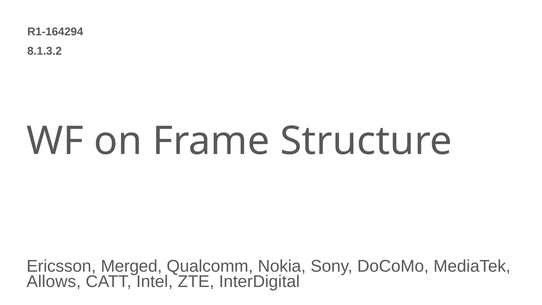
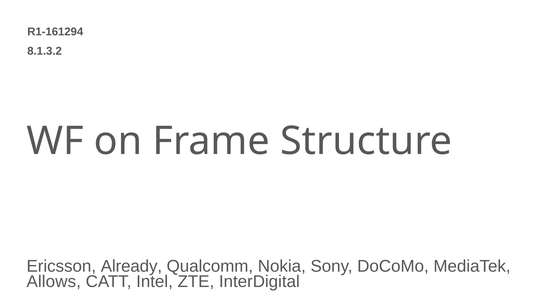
R1-164294: R1-164294 -> R1-161294 (55, 32)
Merged: Merged -> Already (131, 266)
